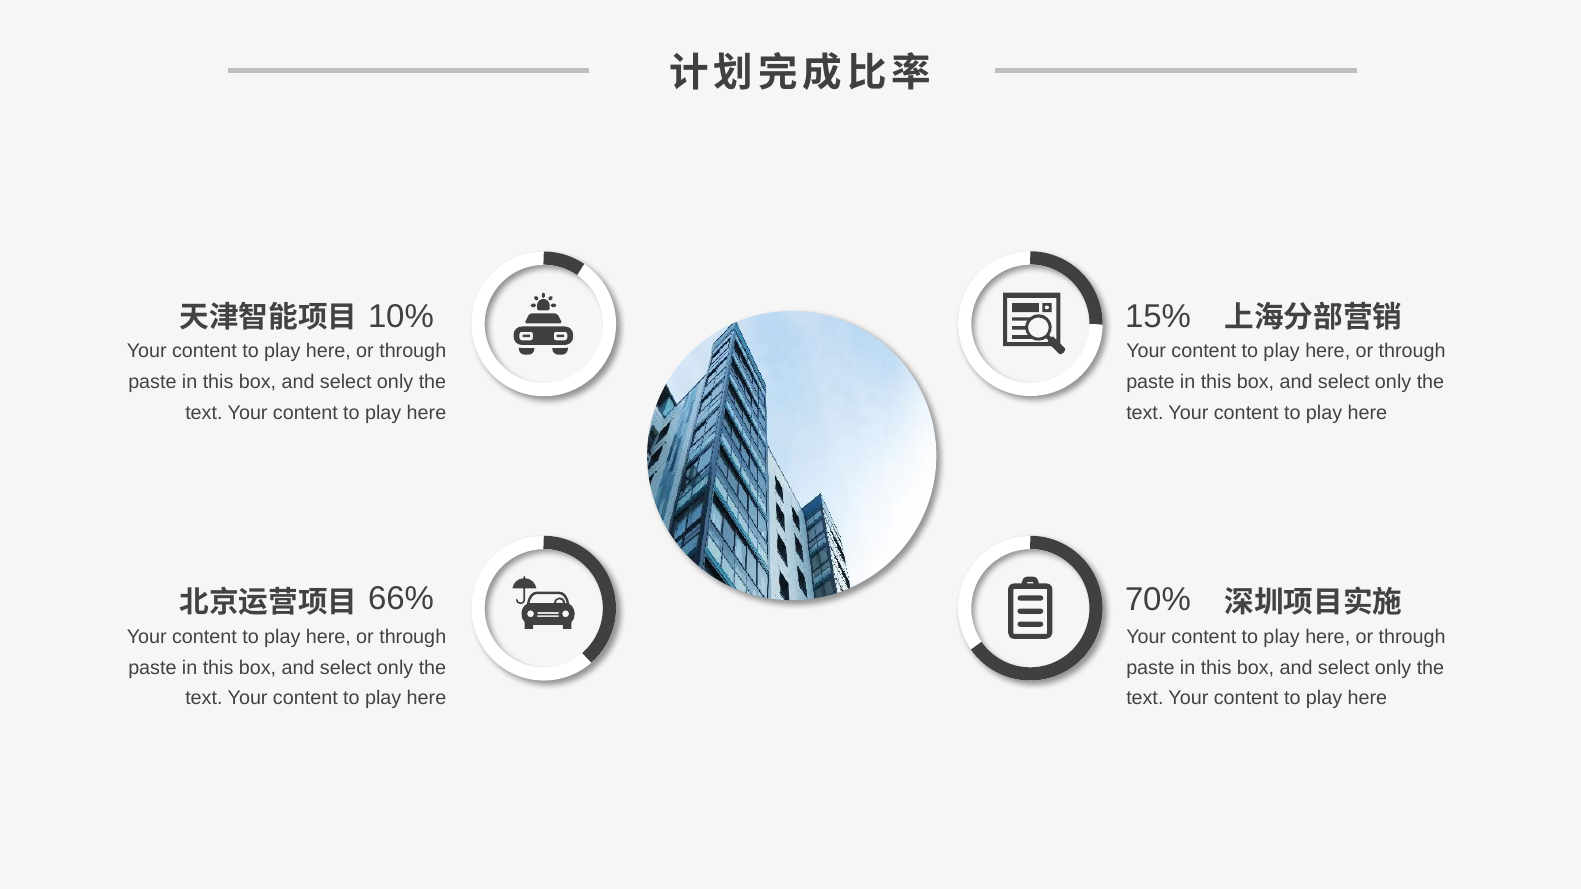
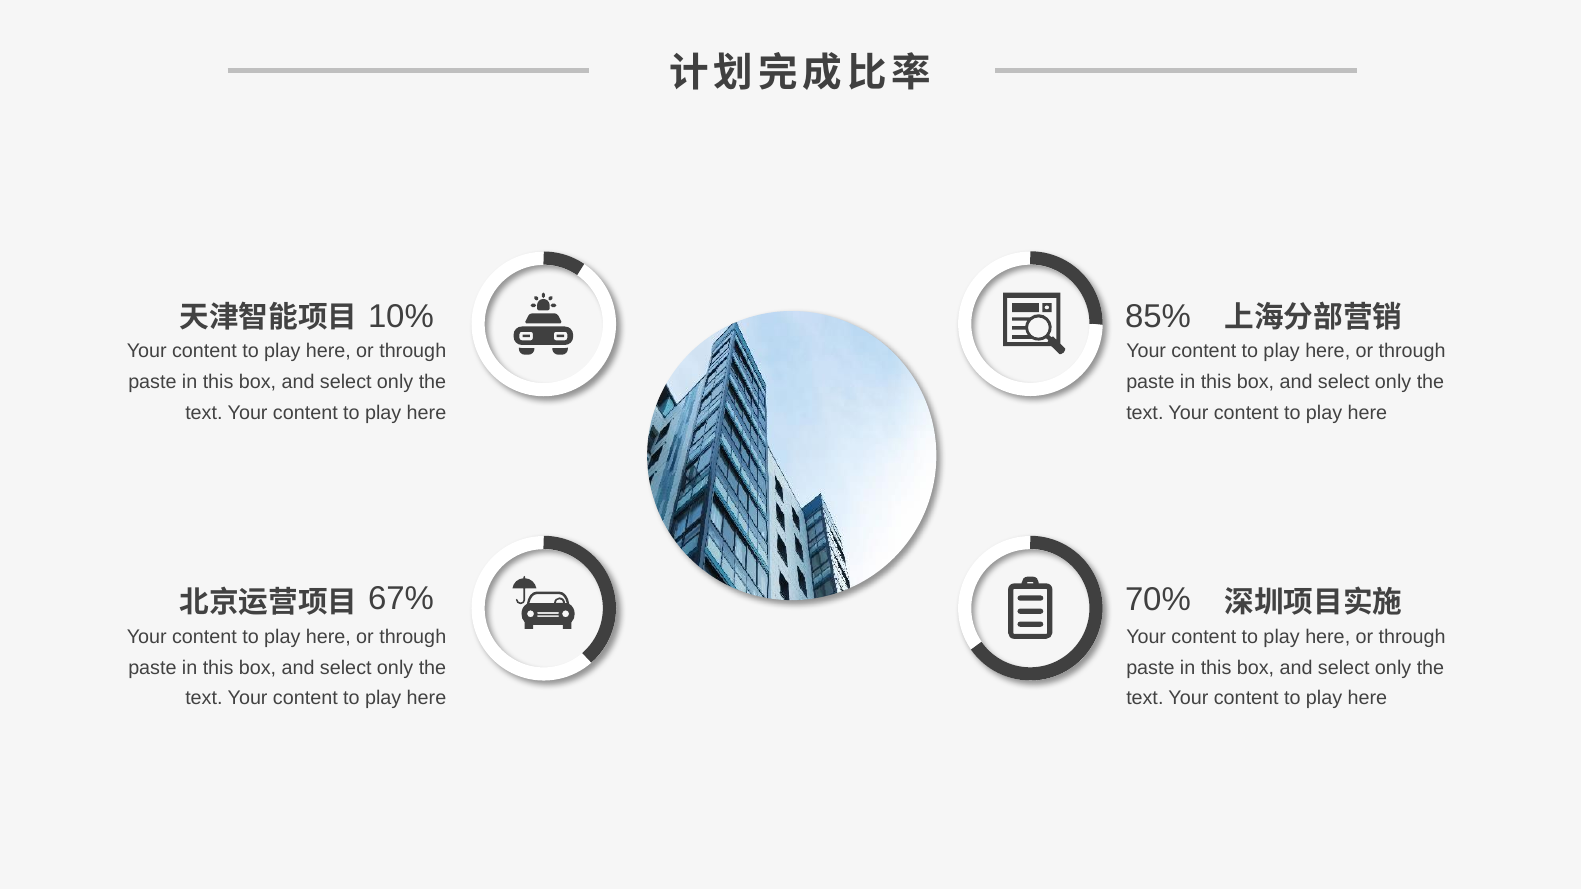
15%: 15% -> 85% (1158, 317)
66%: 66% -> 67% (401, 599)
